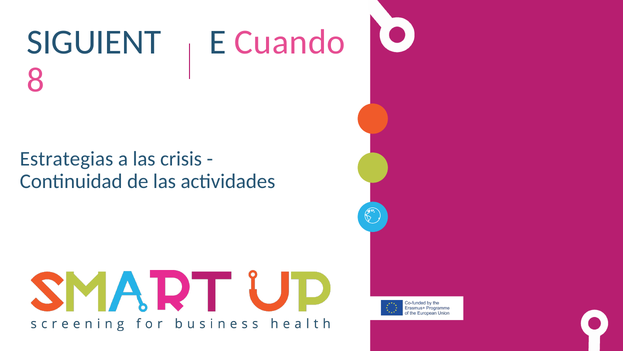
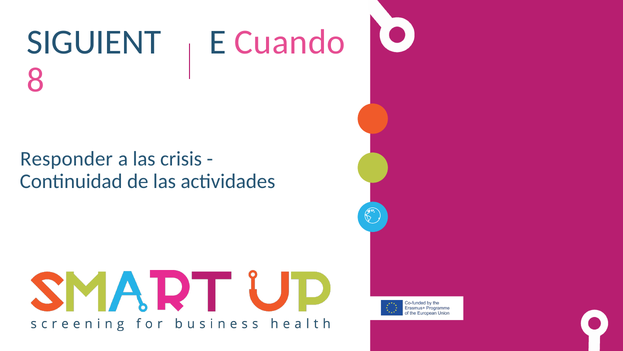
Estrategias: Estrategias -> Responder (67, 159)
